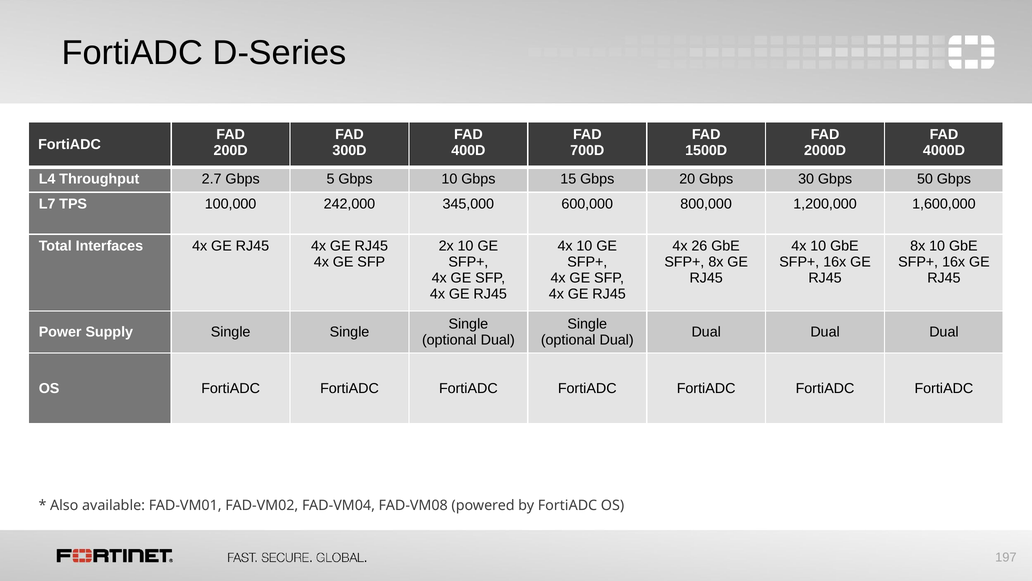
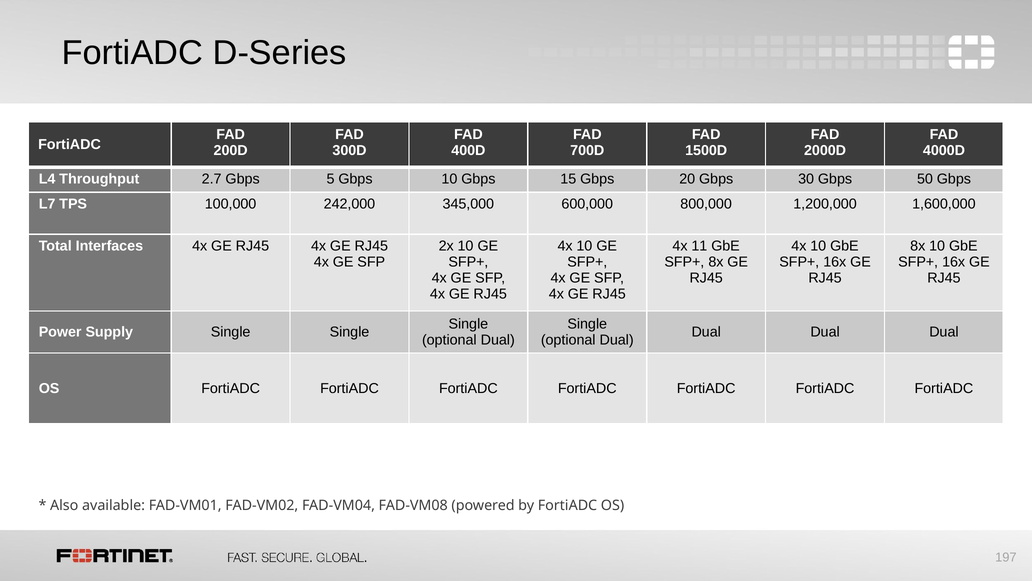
26: 26 -> 11 (699, 246)
